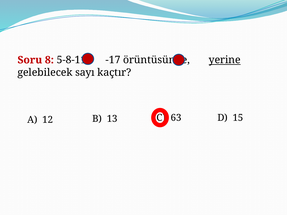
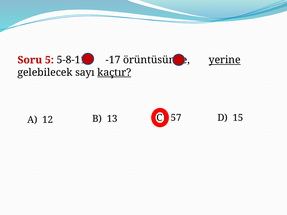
8: 8 -> 5 (49, 60)
kaçtır underline: none -> present (114, 72)
63: 63 -> 57 (176, 118)
